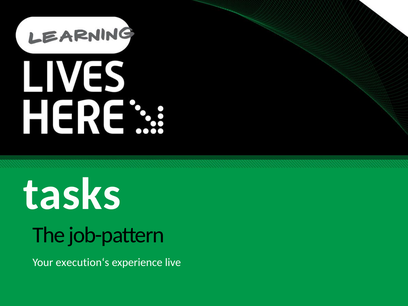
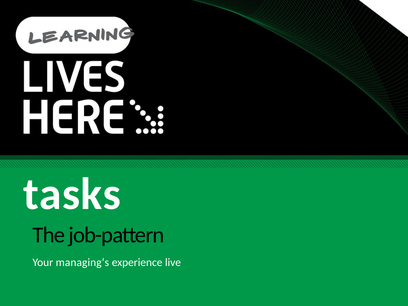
execution‘s: execution‘s -> managing‘s (82, 262)
